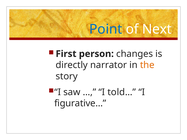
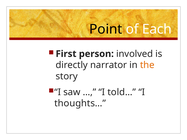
Point colour: blue -> black (106, 29)
Next: Next -> Each (157, 29)
changes: changes -> involved (135, 54)
figurative…: figurative… -> thoughts… (80, 104)
